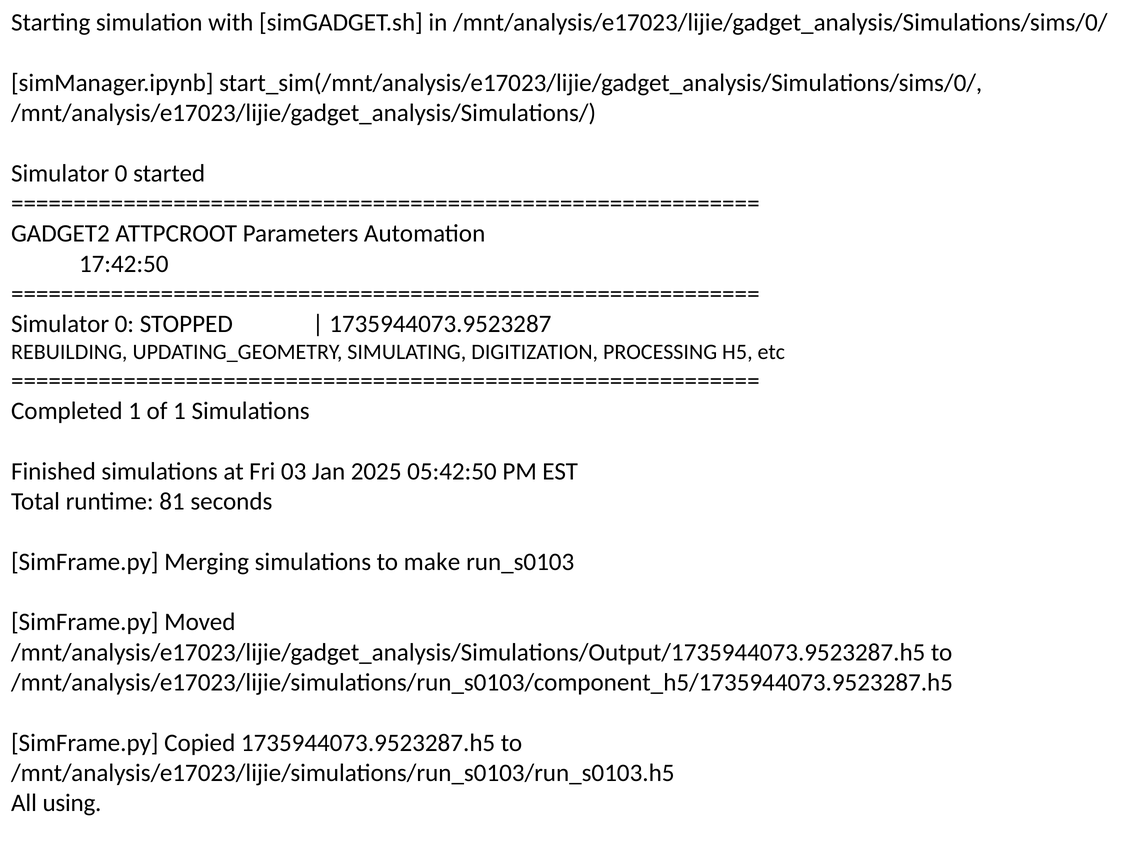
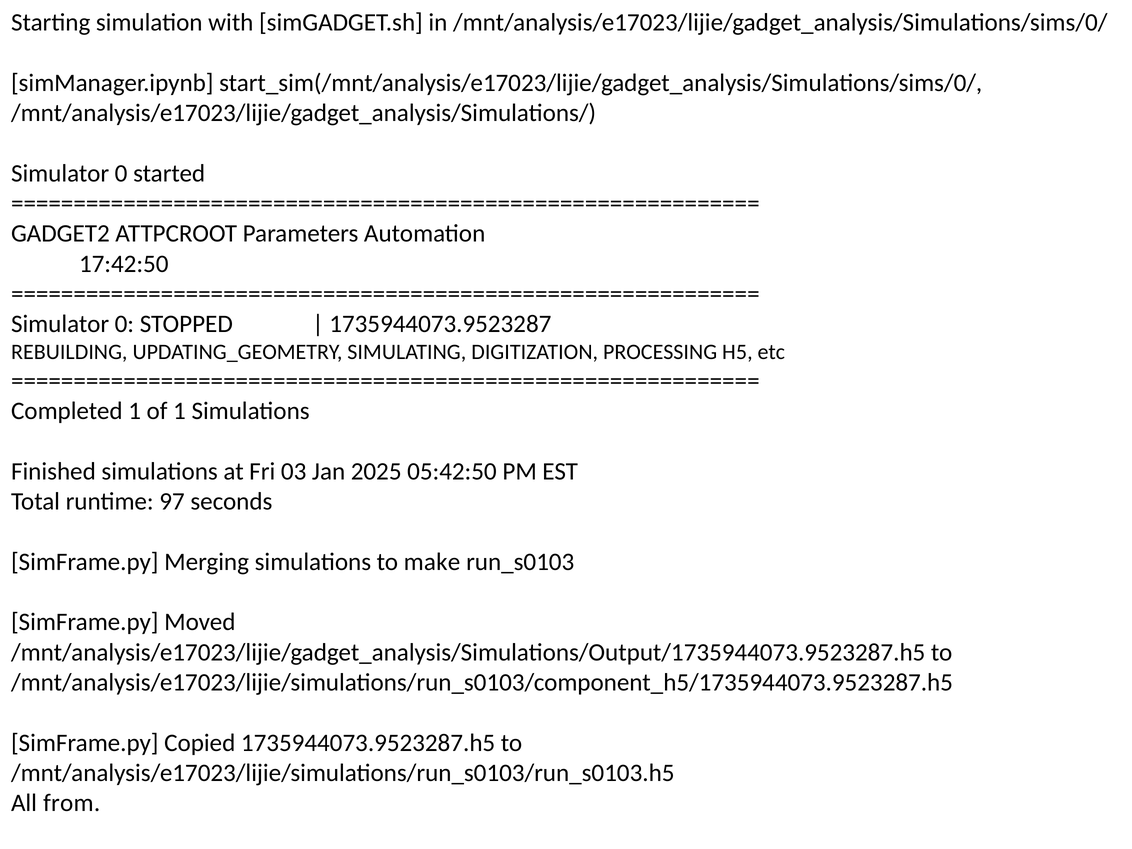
81: 81 -> 97 (172, 501)
using: using -> from (72, 803)
